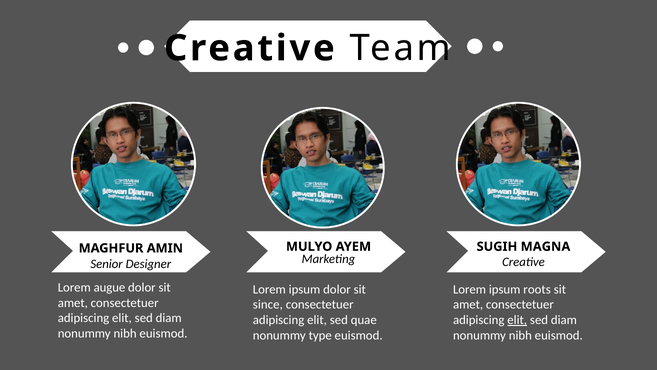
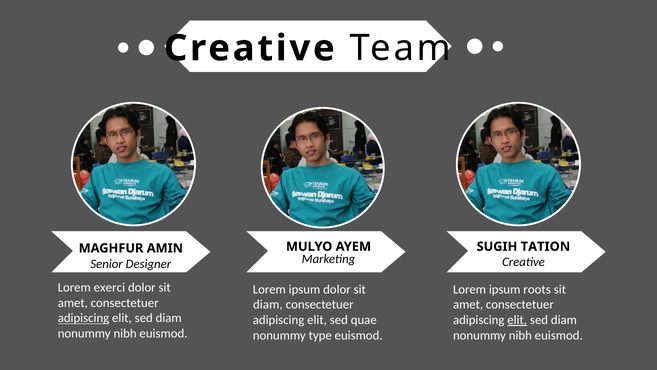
MAGNA: MAGNA -> TATION (545, 246)
augue: augue -> exerci (109, 287)
since: since -> diam (268, 304)
adipiscing underline: none -> present (83, 318)
